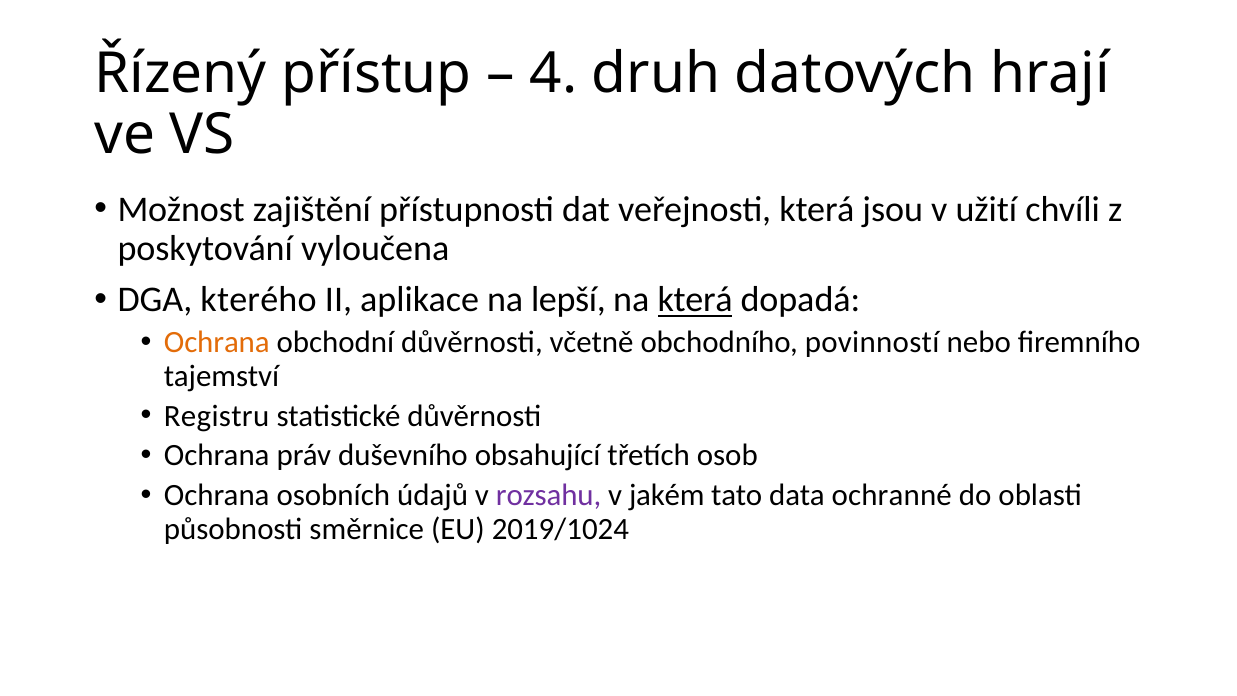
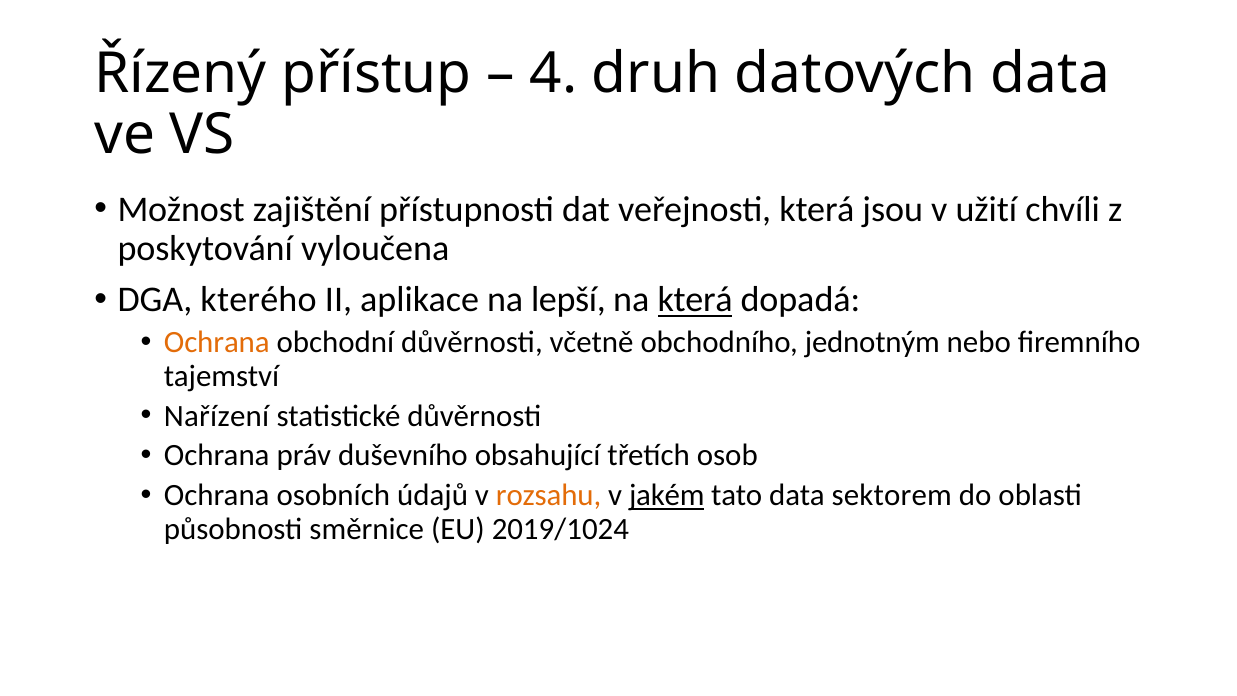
datových hrají: hrají -> data (1050, 73)
povinností: povinností -> jednotným (872, 343)
Registru: Registru -> Nařízení (217, 416)
rozsahu colour: purple -> orange (549, 495)
jakém underline: none -> present (667, 495)
ochranné: ochranné -> sektorem (892, 495)
